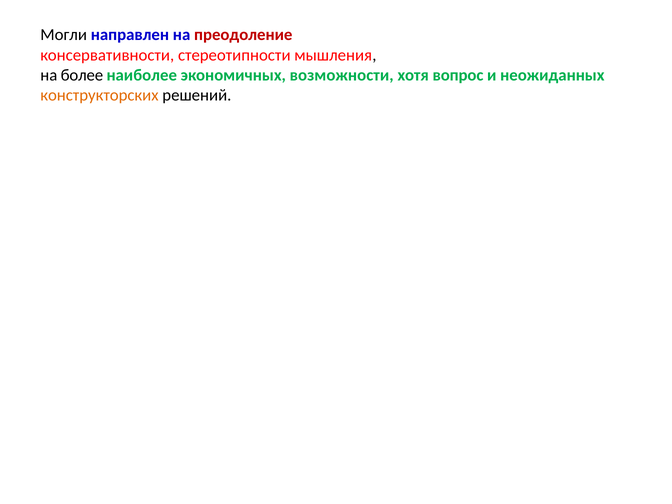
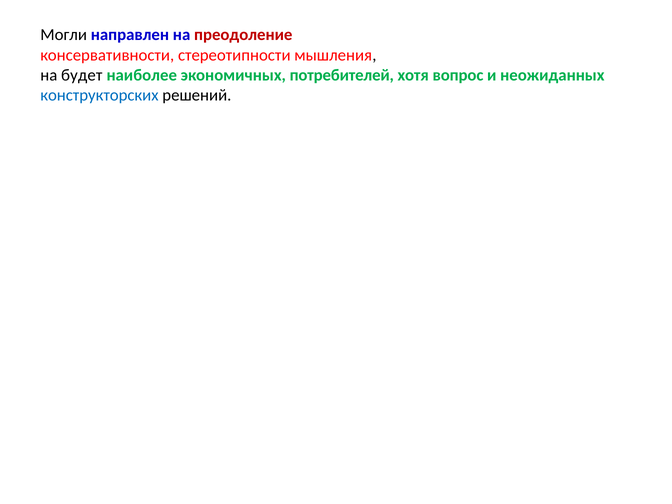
более: более -> будет (82, 75)
возможности: возможности -> потребителей (342, 75)
конструкторских colour: orange -> blue (99, 95)
